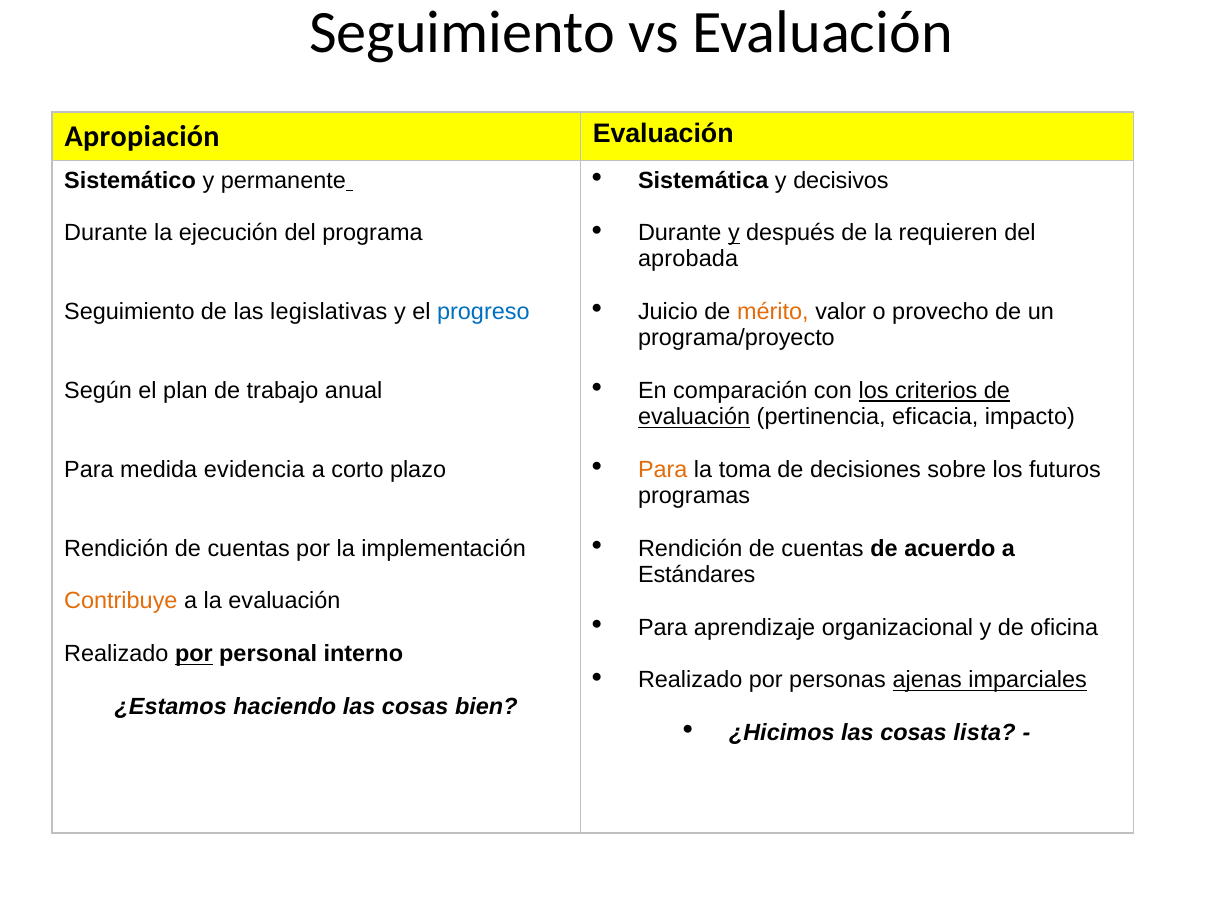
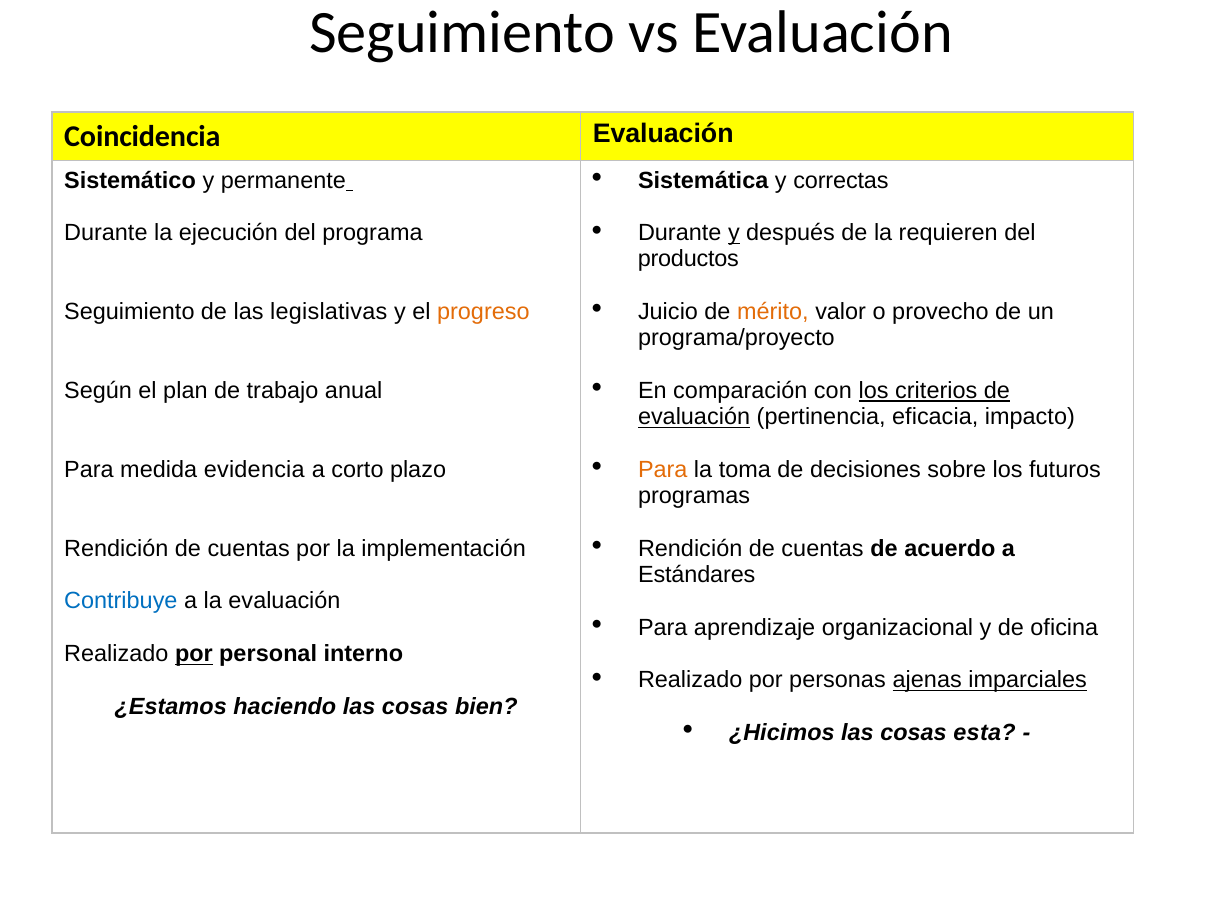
Apropiación: Apropiación -> Coincidencia (142, 137)
decisivos: decisivos -> correctas (841, 180)
aprobada: aprobada -> productos (688, 259)
progreso colour: blue -> orange (483, 312)
Contribuye colour: orange -> blue (121, 602)
lista: lista -> esta (985, 733)
